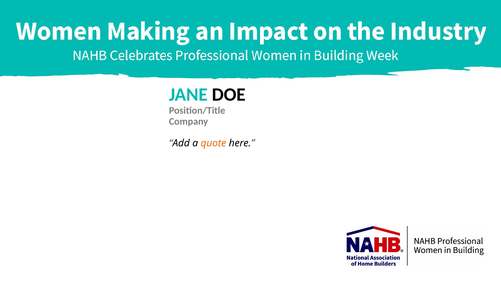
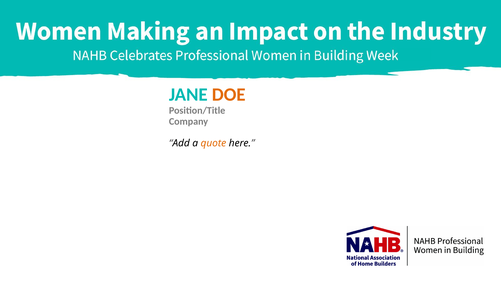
DOE colour: black -> orange (229, 95)
